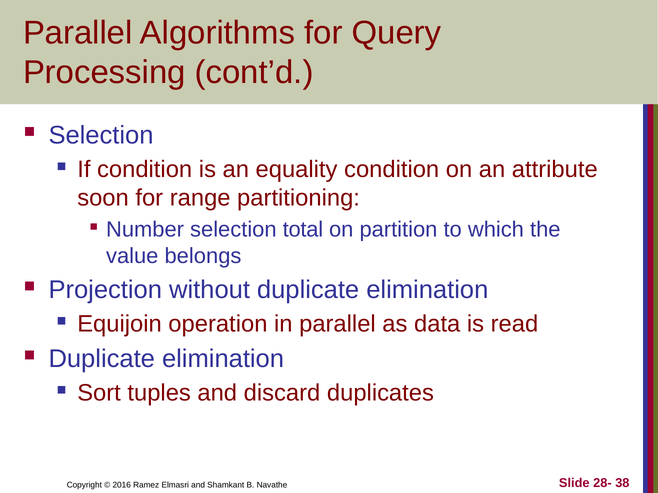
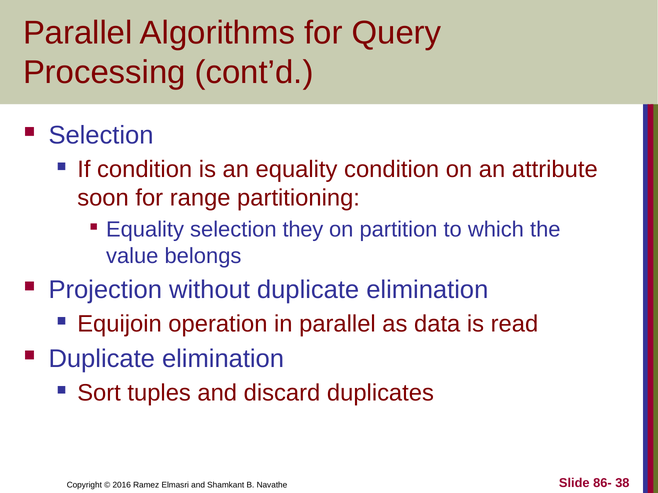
Number: Number -> Equality (145, 230)
total: total -> they (303, 230)
28-: 28- -> 86- (602, 483)
